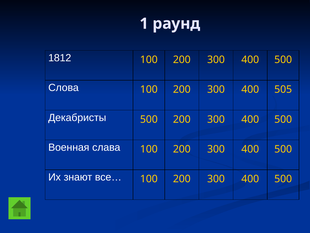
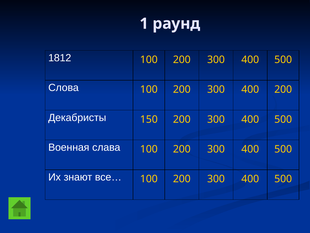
400 505: 505 -> 200 (283, 89)
Декабристы 500: 500 -> 150 (149, 119)
